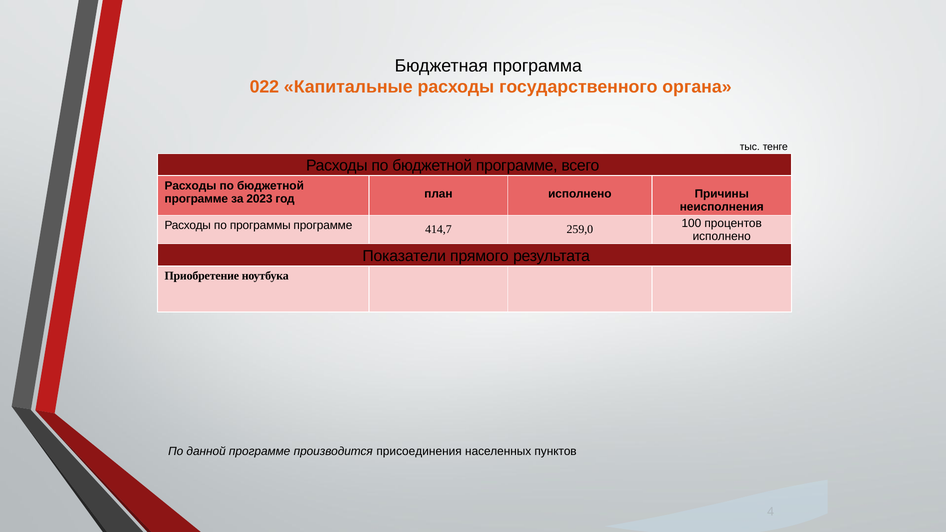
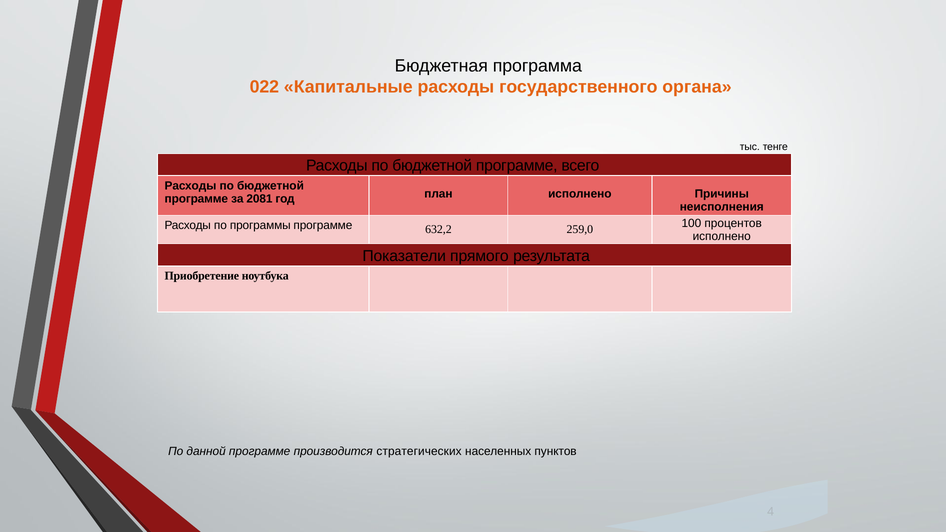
2023: 2023 -> 2081 (260, 199)
414,7: 414,7 -> 632,2 (438, 230)
присоединения: присоединения -> стратегических (419, 451)
